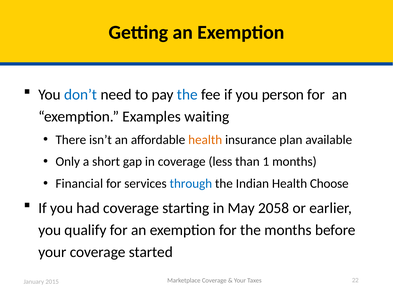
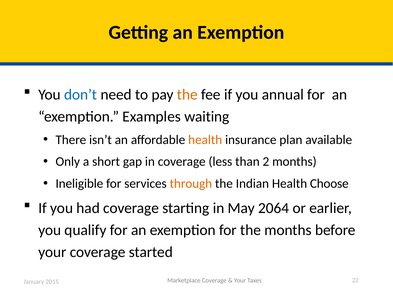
the colour: blue -> orange (187, 94)
person: person -> annual (283, 94)
1: 1 -> 2 (266, 162)
Financial: Financial -> Ineligible (79, 183)
through colour: blue -> orange (191, 183)
2058: 2058 -> 2064 (274, 208)
